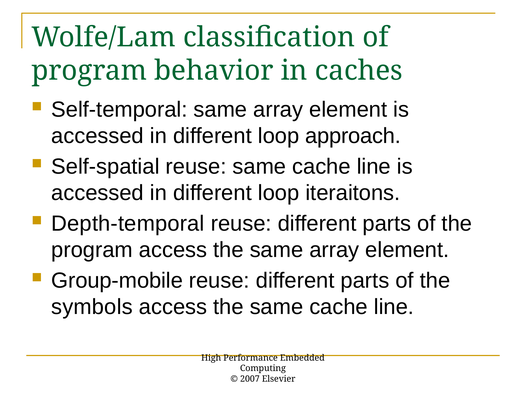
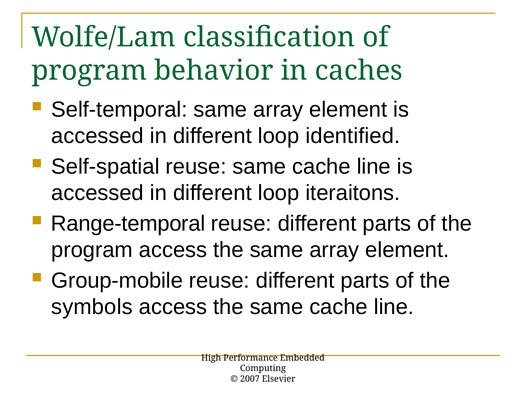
approach: approach -> identified (353, 136)
Depth-temporal: Depth-temporal -> Range-temporal (128, 223)
